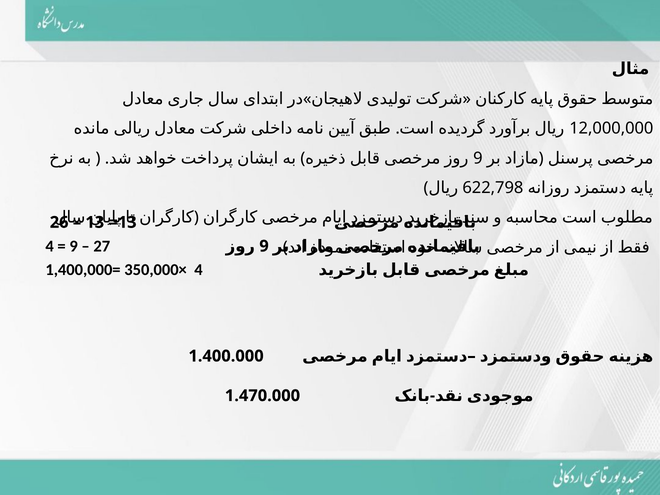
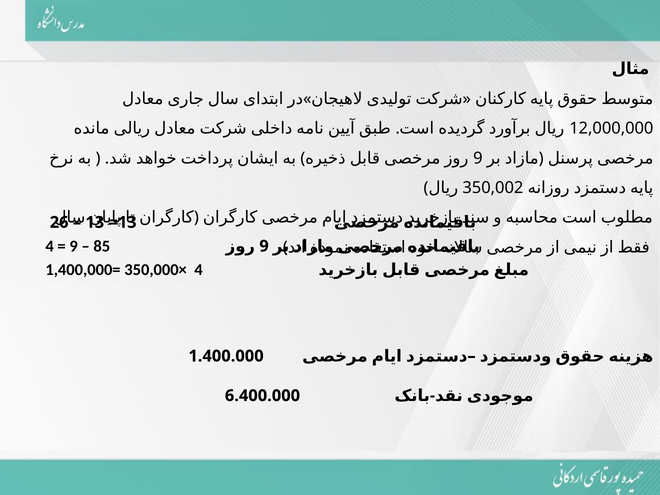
622,798: 622,798 -> 350,002 (493, 188)
27: 27 -> 85 (102, 246)
1.470.000: 1.470.000 -> 6.400.000 (262, 396)
